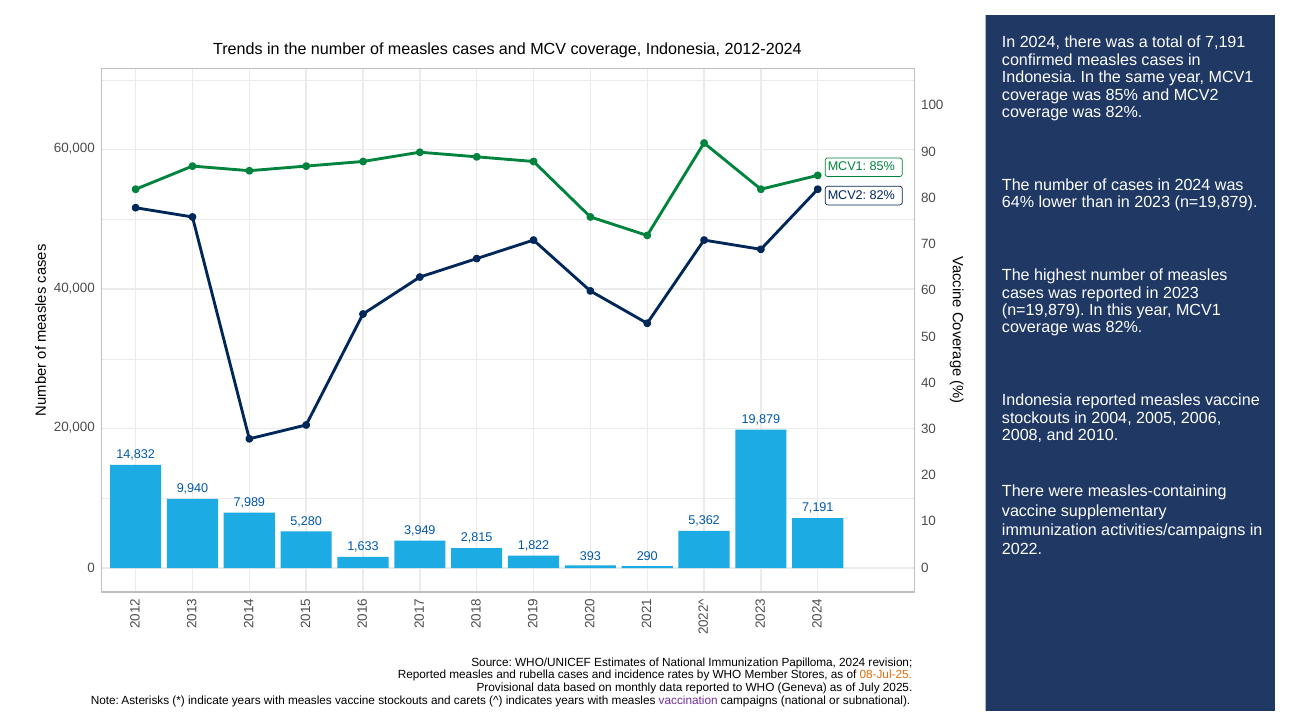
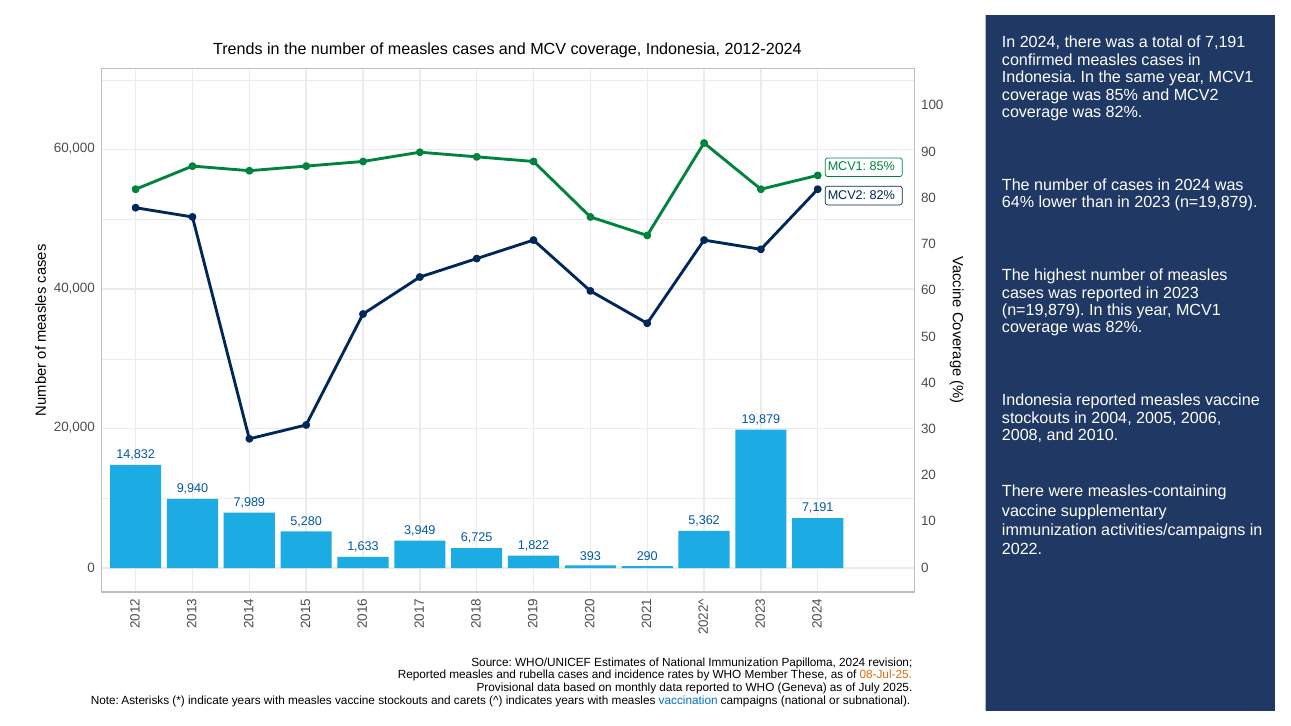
2,815: 2,815 -> 6,725 (477, 538)
Stores: Stores -> These (809, 675)
vaccination colour: purple -> blue (688, 701)
